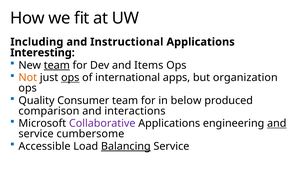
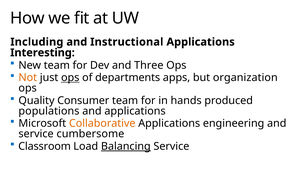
team underline: present -> none (57, 65)
Items: Items -> Three (149, 65)
international: international -> departments (128, 78)
below: below -> hands (186, 101)
comparison: comparison -> populations (49, 111)
and interactions: interactions -> applications (135, 111)
Collaborative colour: purple -> orange (102, 124)
and underline: present -> none (277, 124)
Accessible: Accessible -> Classroom (45, 147)
